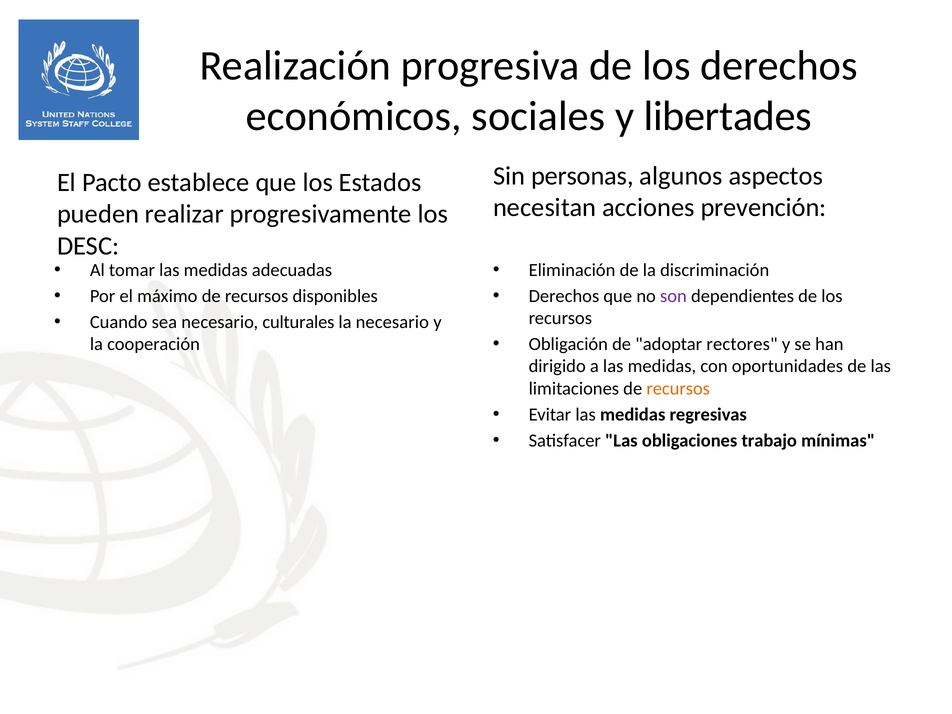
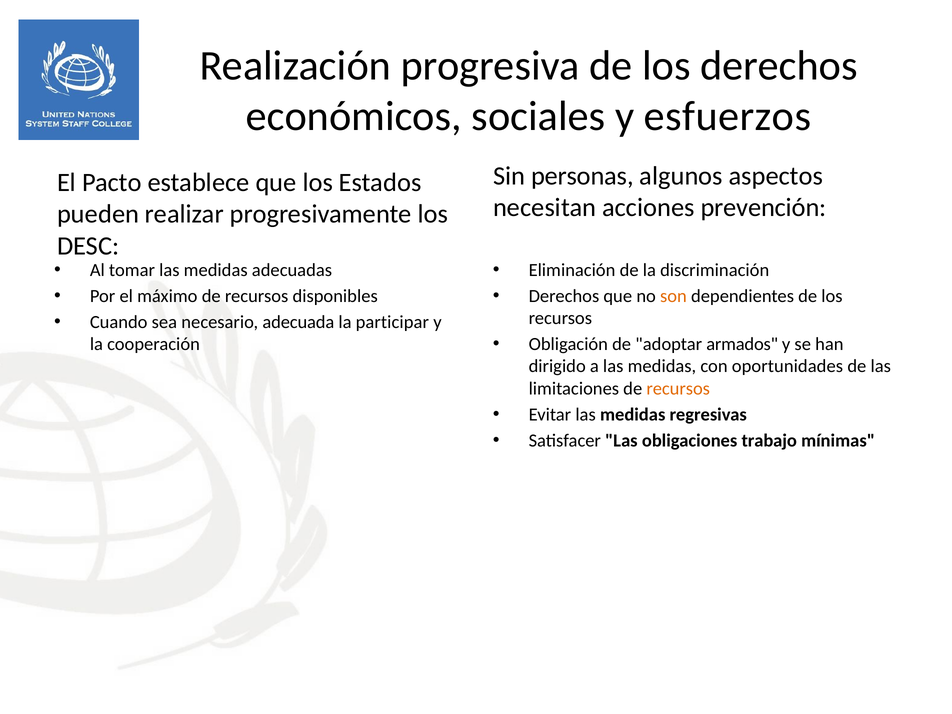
libertades: libertades -> esfuerzos (728, 116)
son colour: purple -> orange (673, 296)
culturales: culturales -> adecuada (298, 322)
la necesario: necesario -> participar (392, 322)
rectores: rectores -> armados (742, 344)
